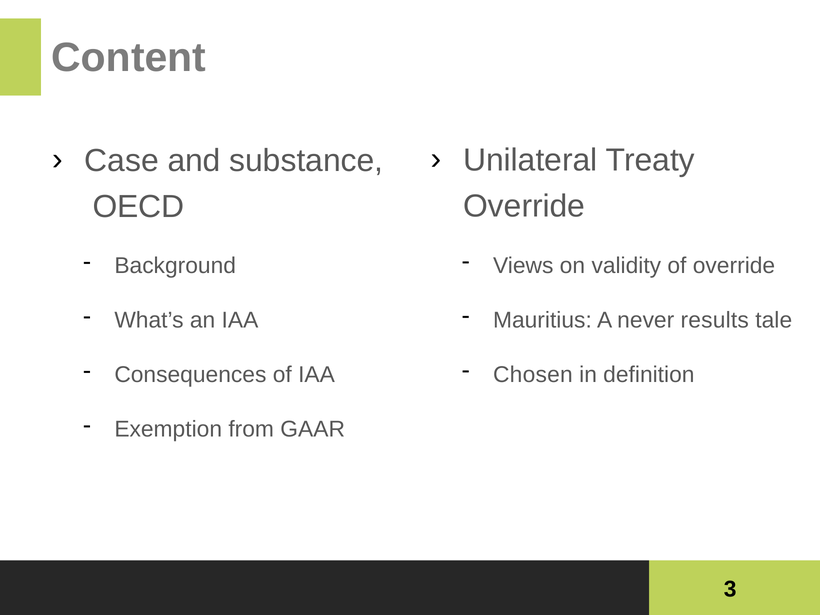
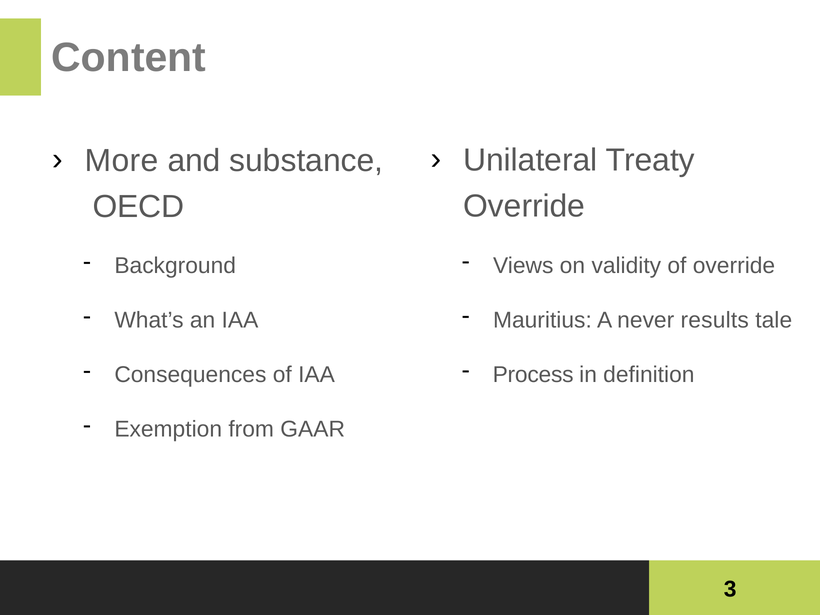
Case: Case -> More (121, 161)
Chosen: Chosen -> Process (533, 374)
